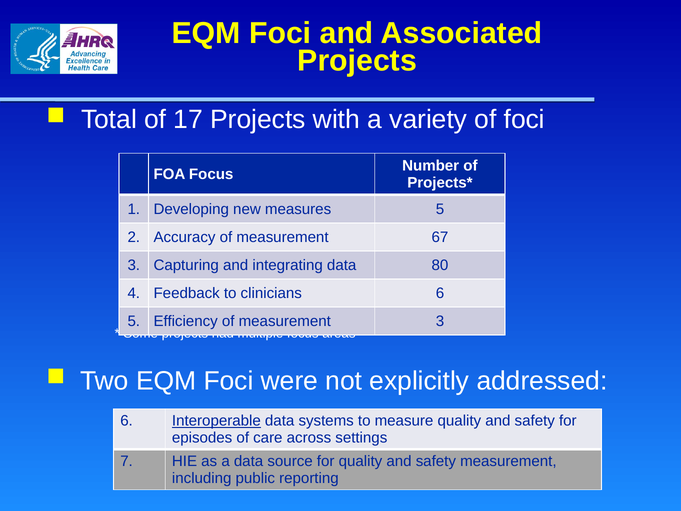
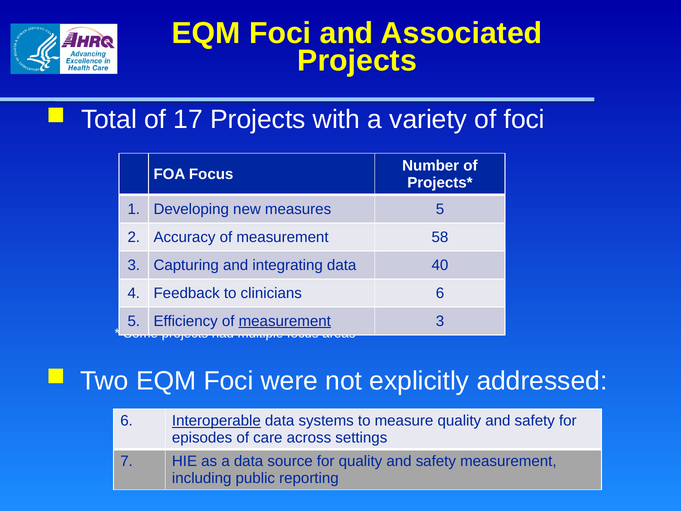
67: 67 -> 58 (440, 237)
80: 80 -> 40 (440, 265)
measurement underline: none -> present (285, 321)
